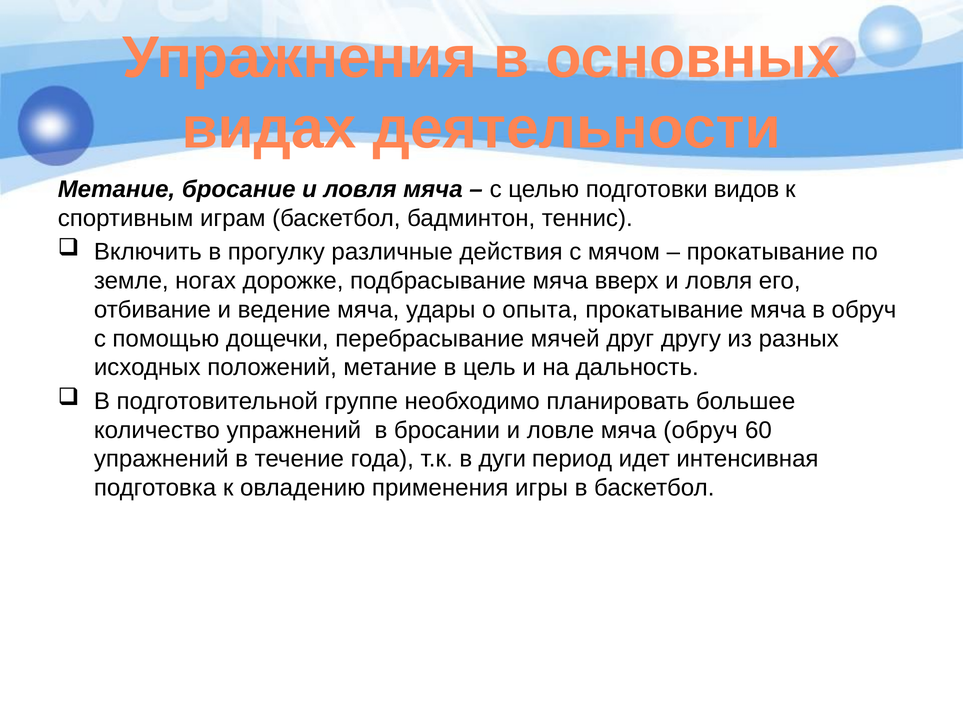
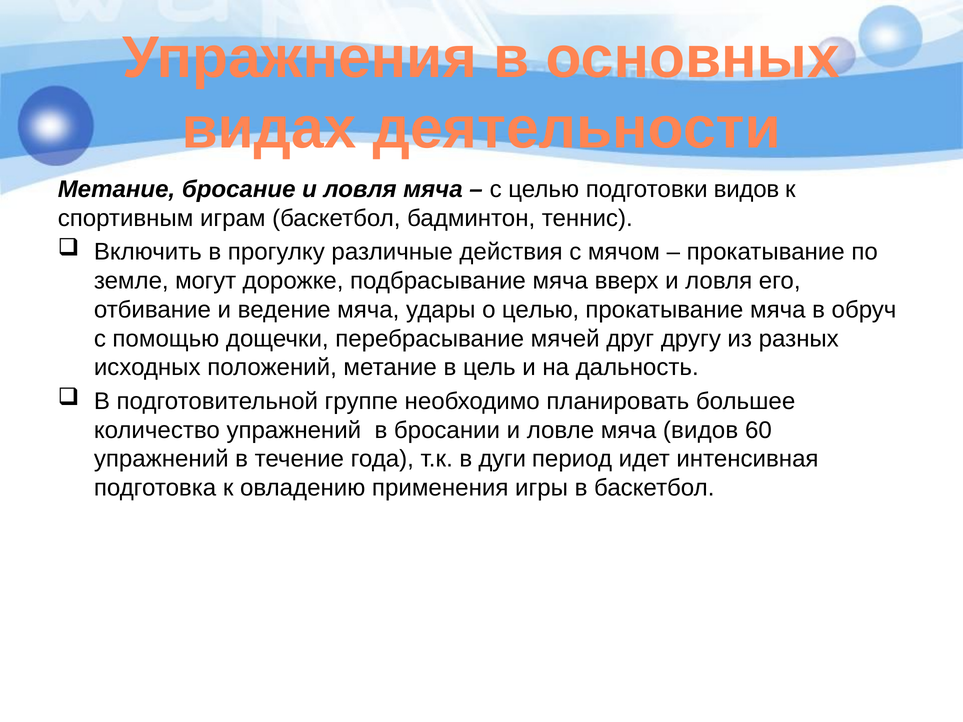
ногах: ногах -> могут (206, 281)
о опыта: опыта -> целью (541, 310)
мяча обруч: обруч -> видов (701, 430)
